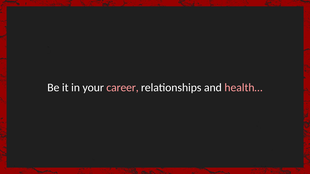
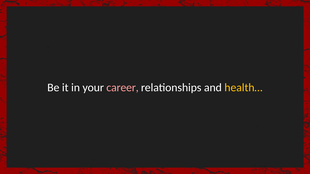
health… colour: pink -> yellow (243, 88)
